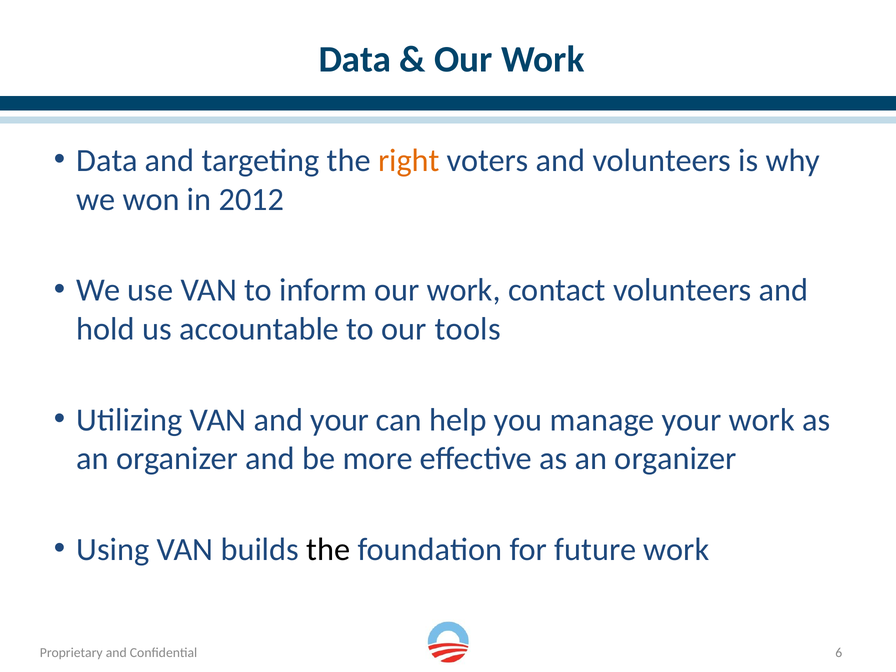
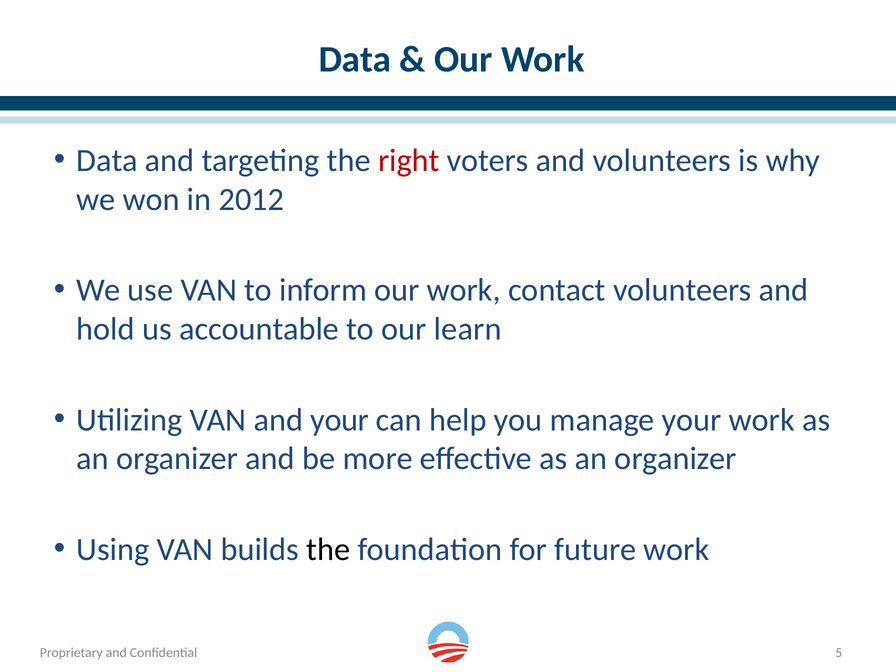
right colour: orange -> red (409, 161)
tools: tools -> learn (468, 329)
6: 6 -> 5 (839, 653)
